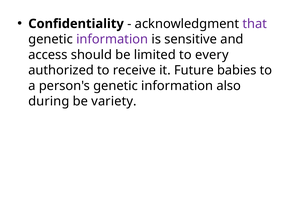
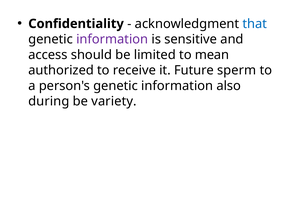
that colour: purple -> blue (255, 24)
every: every -> mean (212, 55)
babies: babies -> sperm (237, 70)
